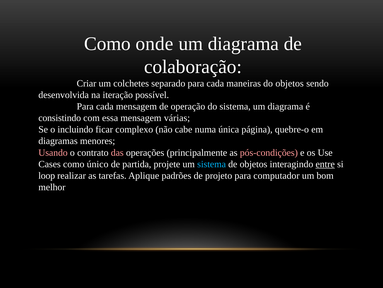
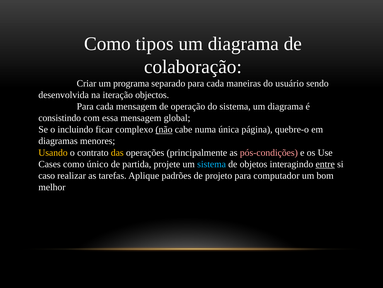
onde: onde -> tipos (155, 44)
colchetes: colchetes -> programa (131, 83)
do objetos: objetos -> usuário (290, 83)
possível: possível -> objectos (152, 95)
várias: várias -> global (177, 118)
não underline: none -> present (164, 129)
Usando colour: pink -> yellow (53, 152)
das colour: pink -> yellow (117, 152)
loop: loop -> caso (47, 175)
